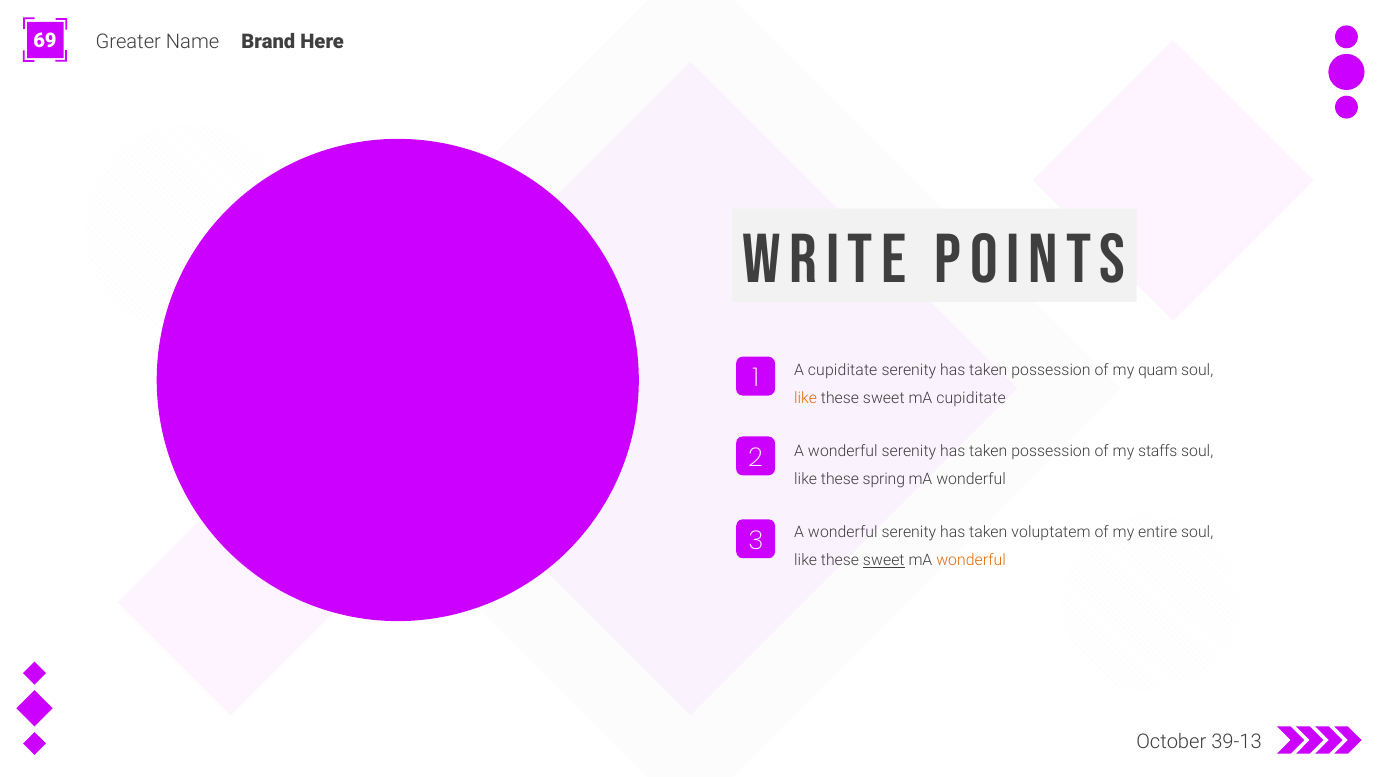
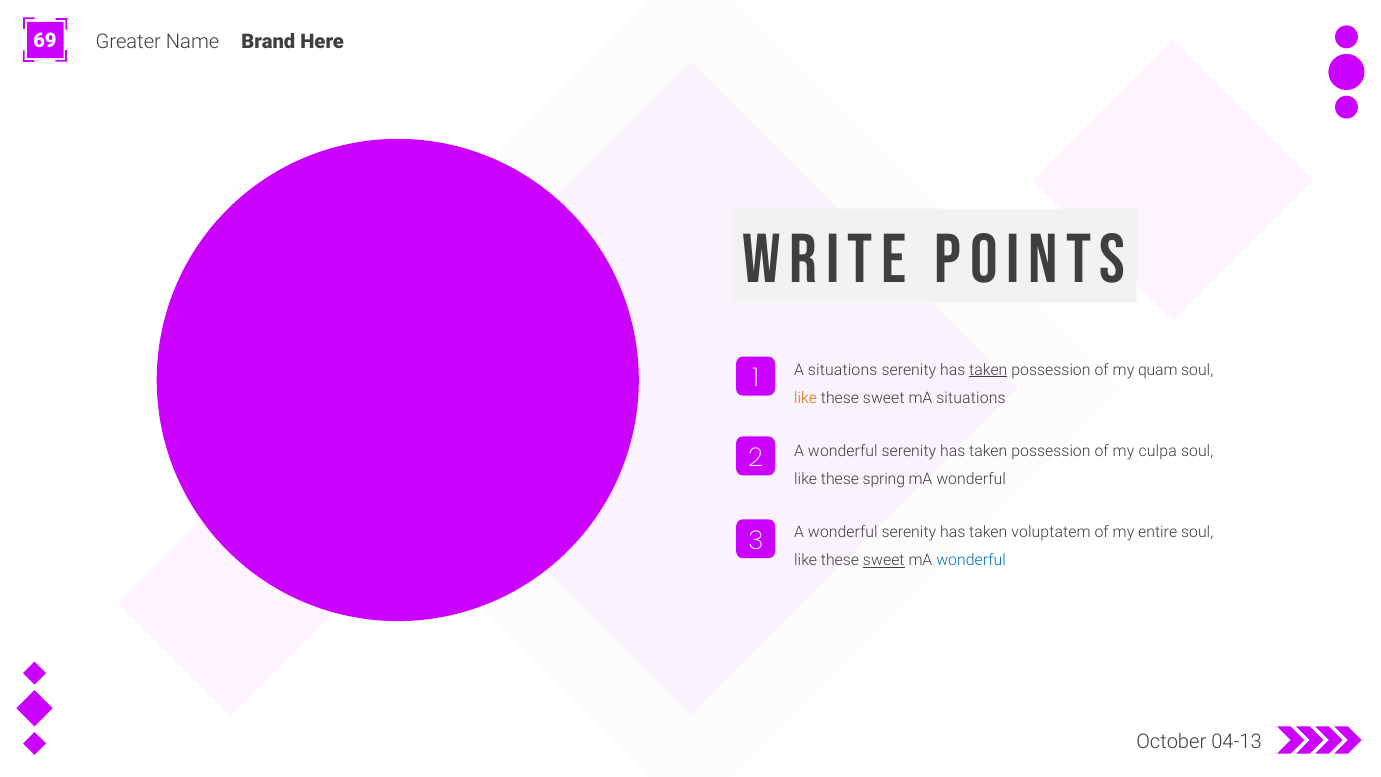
A cupiditate: cupiditate -> situations (843, 370)
taken underline: none -> present (988, 370)
mA cupiditate: cupiditate -> situations (971, 399)
staffs: staffs -> culpa (1158, 451)
wonderful colour: orange -> blue (971, 560)
39-13: 39-13 -> 04-13 (1237, 741)
